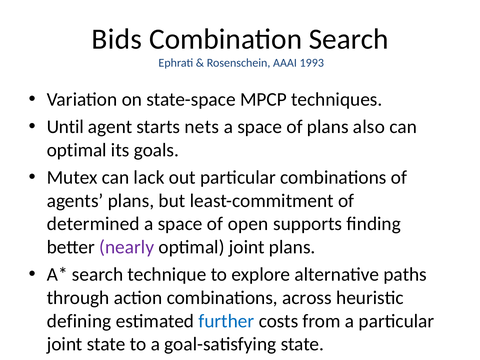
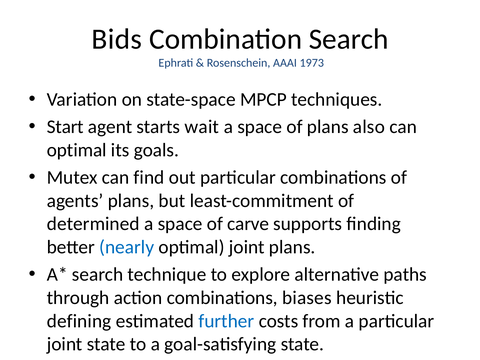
1993: 1993 -> 1973 (312, 63)
Until: Until -> Start (65, 127)
nets: nets -> wait (202, 127)
lack: lack -> find (149, 178)
open: open -> carve (248, 224)
nearly colour: purple -> blue (127, 247)
across: across -> biases (307, 298)
